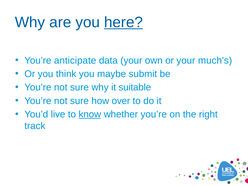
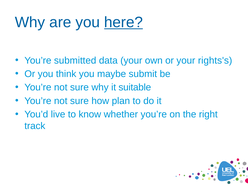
anticipate: anticipate -> submitted (75, 60)
much's: much's -> rights's (215, 60)
over: over -> plan (121, 101)
know underline: present -> none (90, 114)
